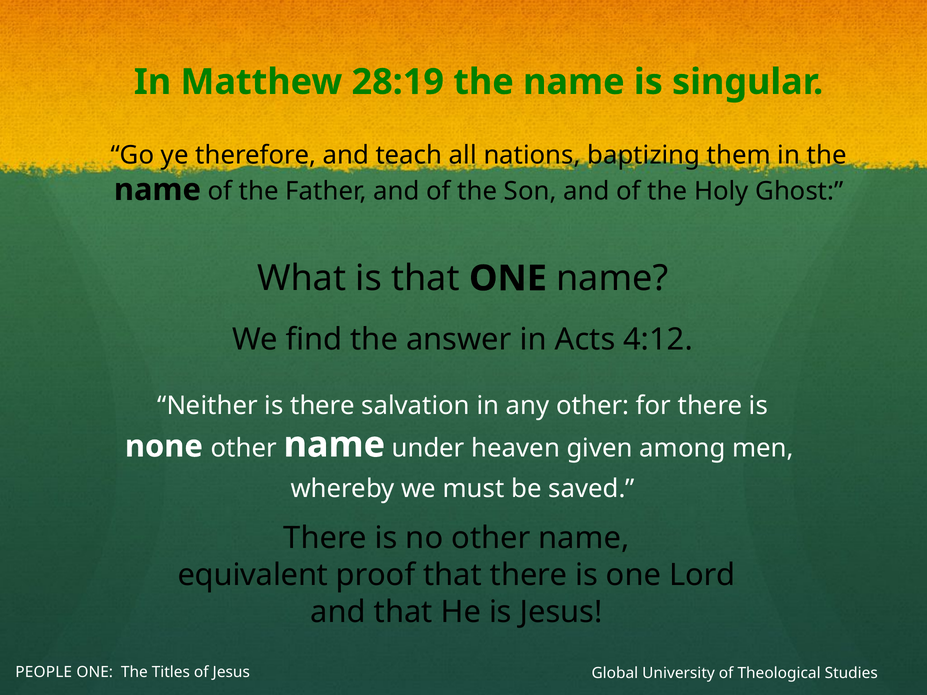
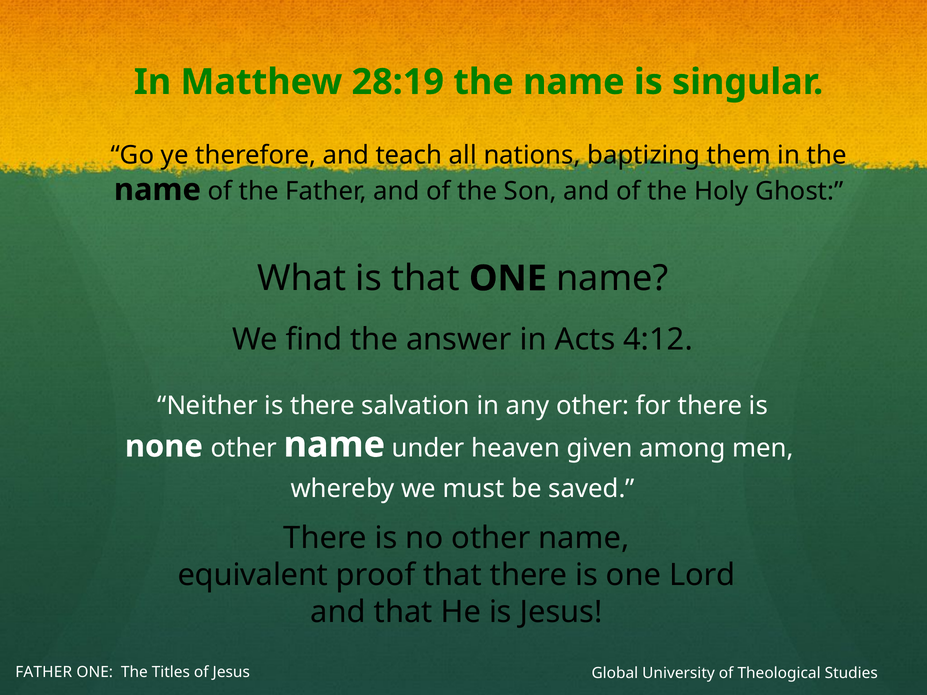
PEOPLE: PEOPLE -> FATHER (44, 673)
